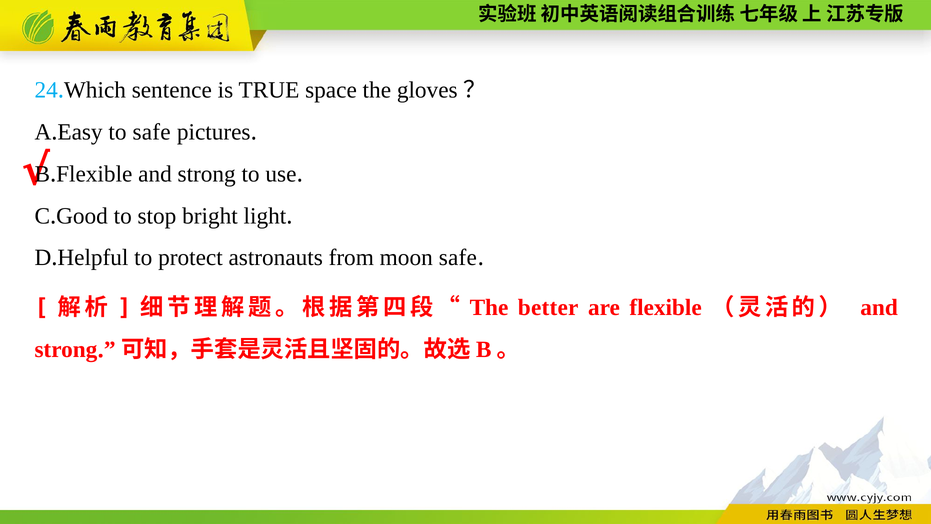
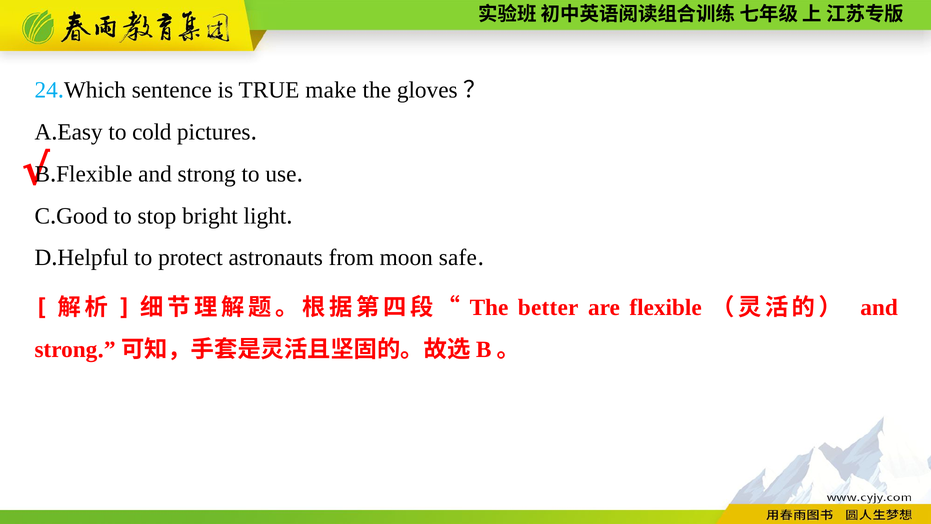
space: space -> make (331, 90)
to safe: safe -> cold (152, 132)
